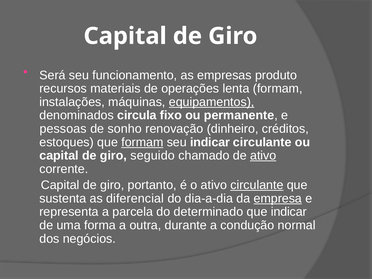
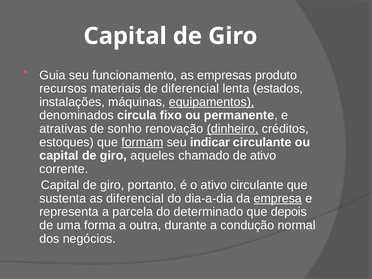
Será: Será -> Guia (52, 75)
de operações: operações -> diferencial (190, 89)
lenta formam: formam -> estados (278, 89)
pessoas: pessoas -> atrativas (63, 129)
dinheiro underline: none -> present (233, 129)
seguido: seguido -> aqueles (153, 156)
ativo underline: present -> none (263, 156)
circulante underline: present -> none (257, 185)
que indicar: indicar -> depois (289, 212)
